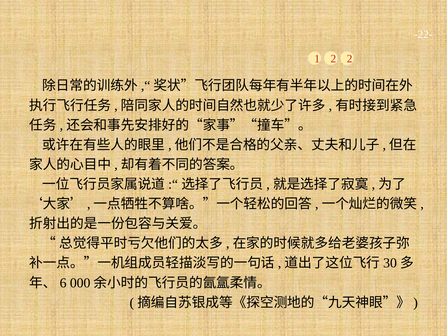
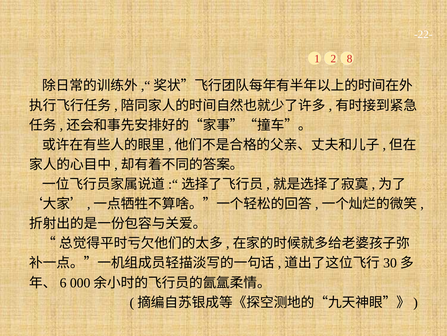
2 2: 2 -> 8 (350, 59)
